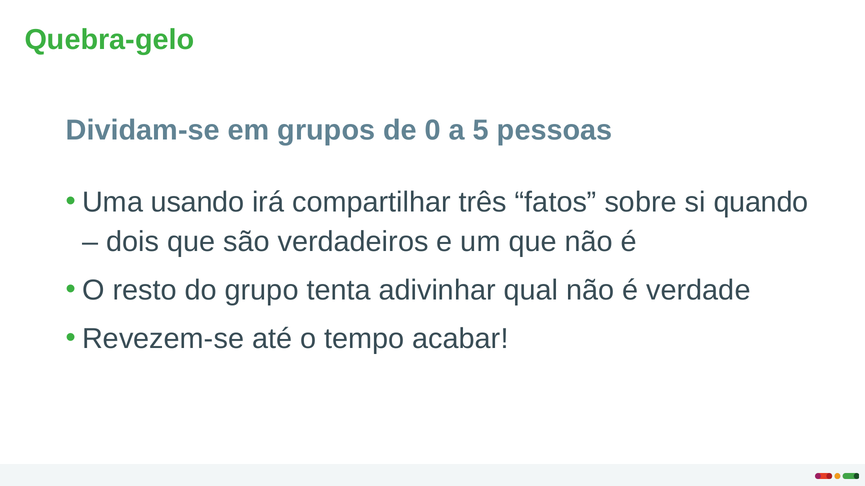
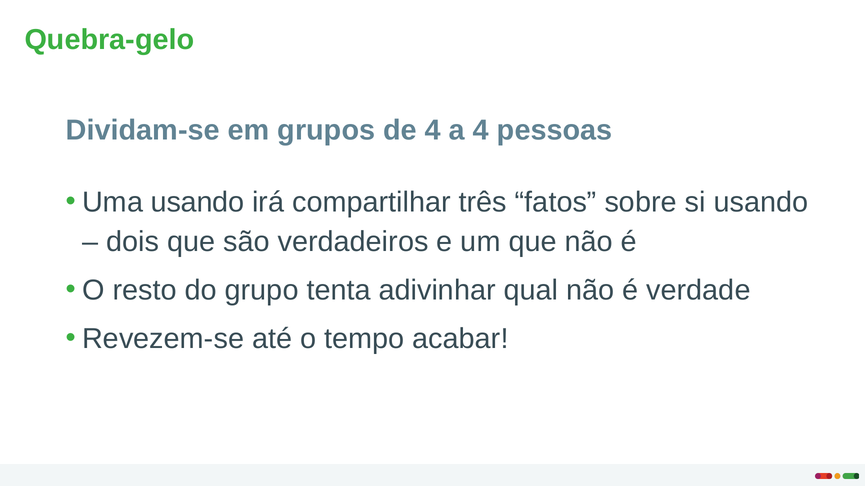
de 0: 0 -> 4 (433, 130)
a 5: 5 -> 4 (481, 130)
si quando: quando -> usando (761, 203)
